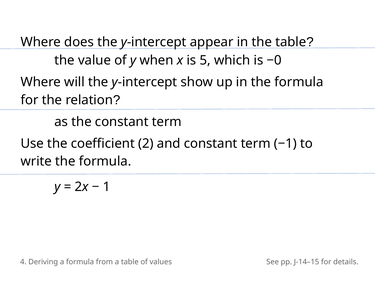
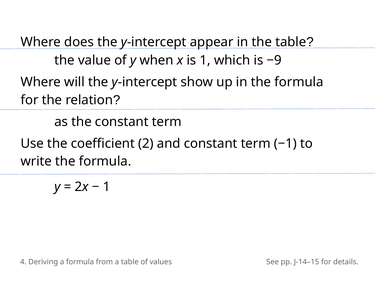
is 5: 5 -> 1 (205, 60)
−0: −0 -> −9 (274, 60)
